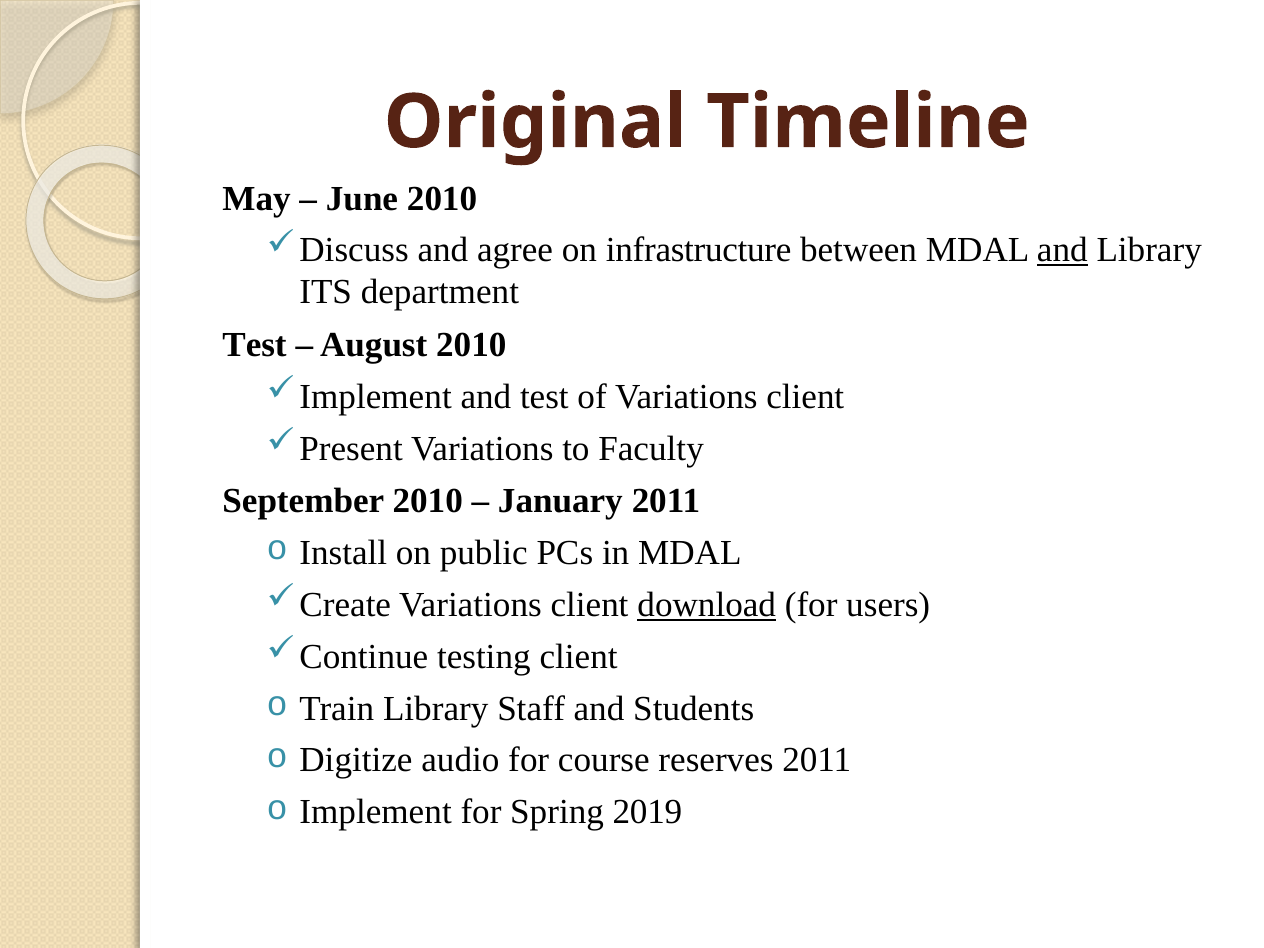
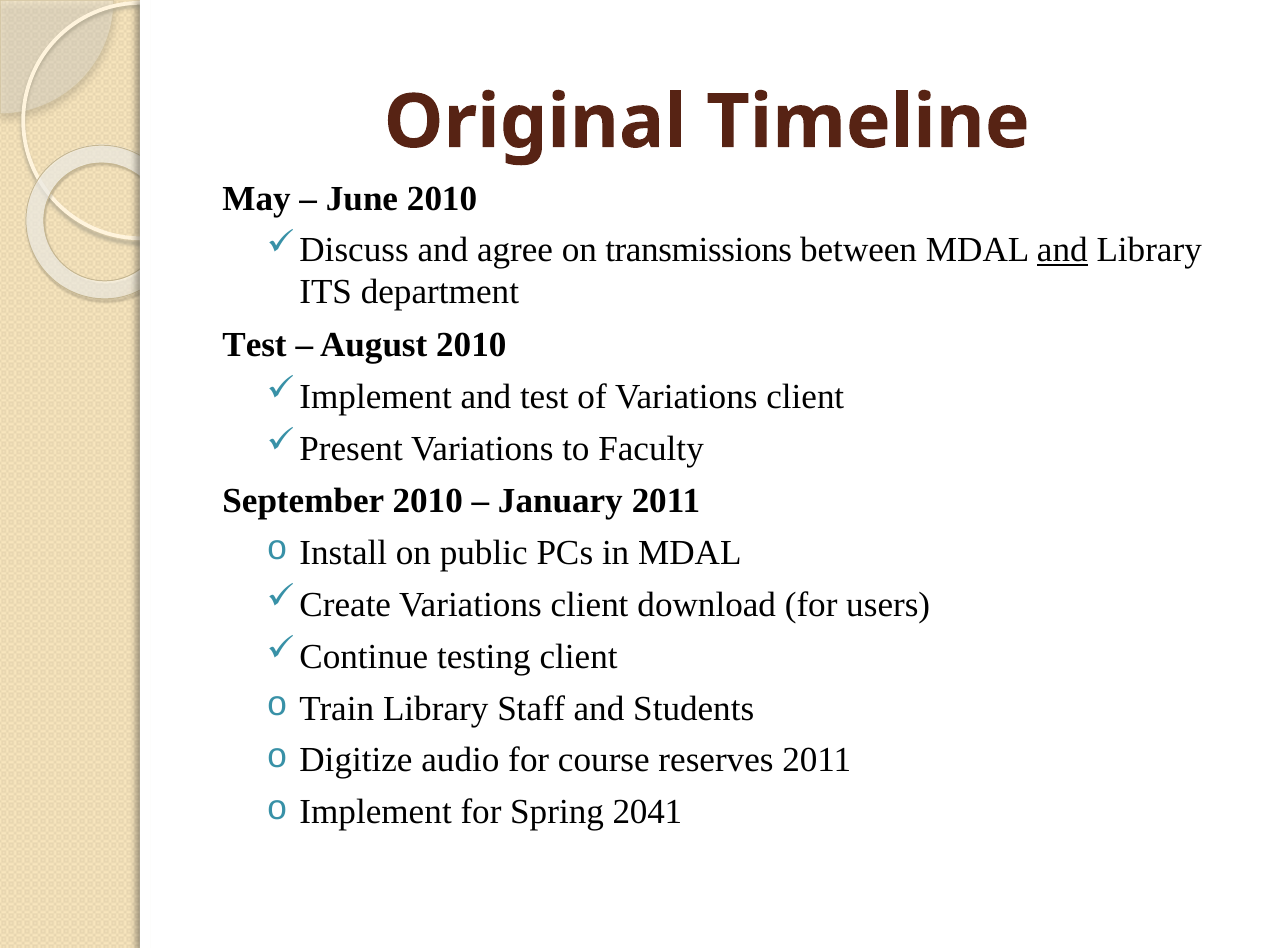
infrastructure: infrastructure -> transmissions (699, 250)
download underline: present -> none (707, 605)
2019: 2019 -> 2041 (647, 812)
